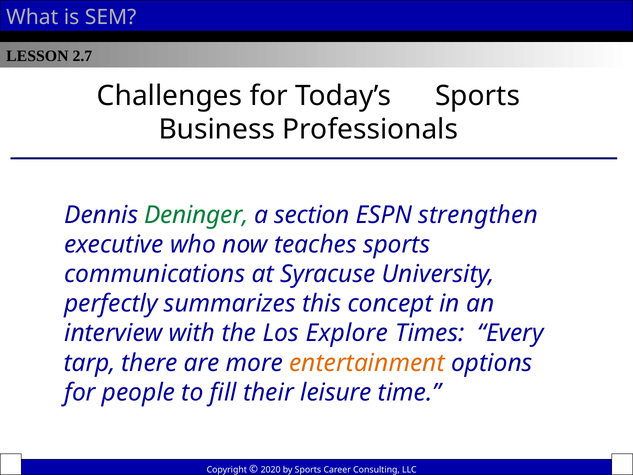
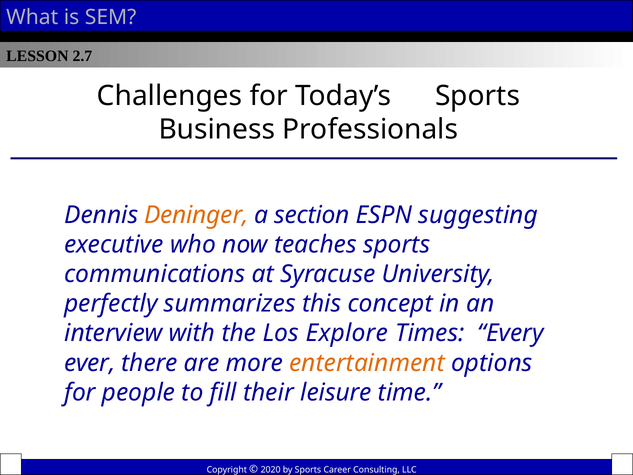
Deninger colour: green -> orange (196, 215)
strengthen: strengthen -> suggesting (478, 215)
tarp: tarp -> ever (90, 363)
